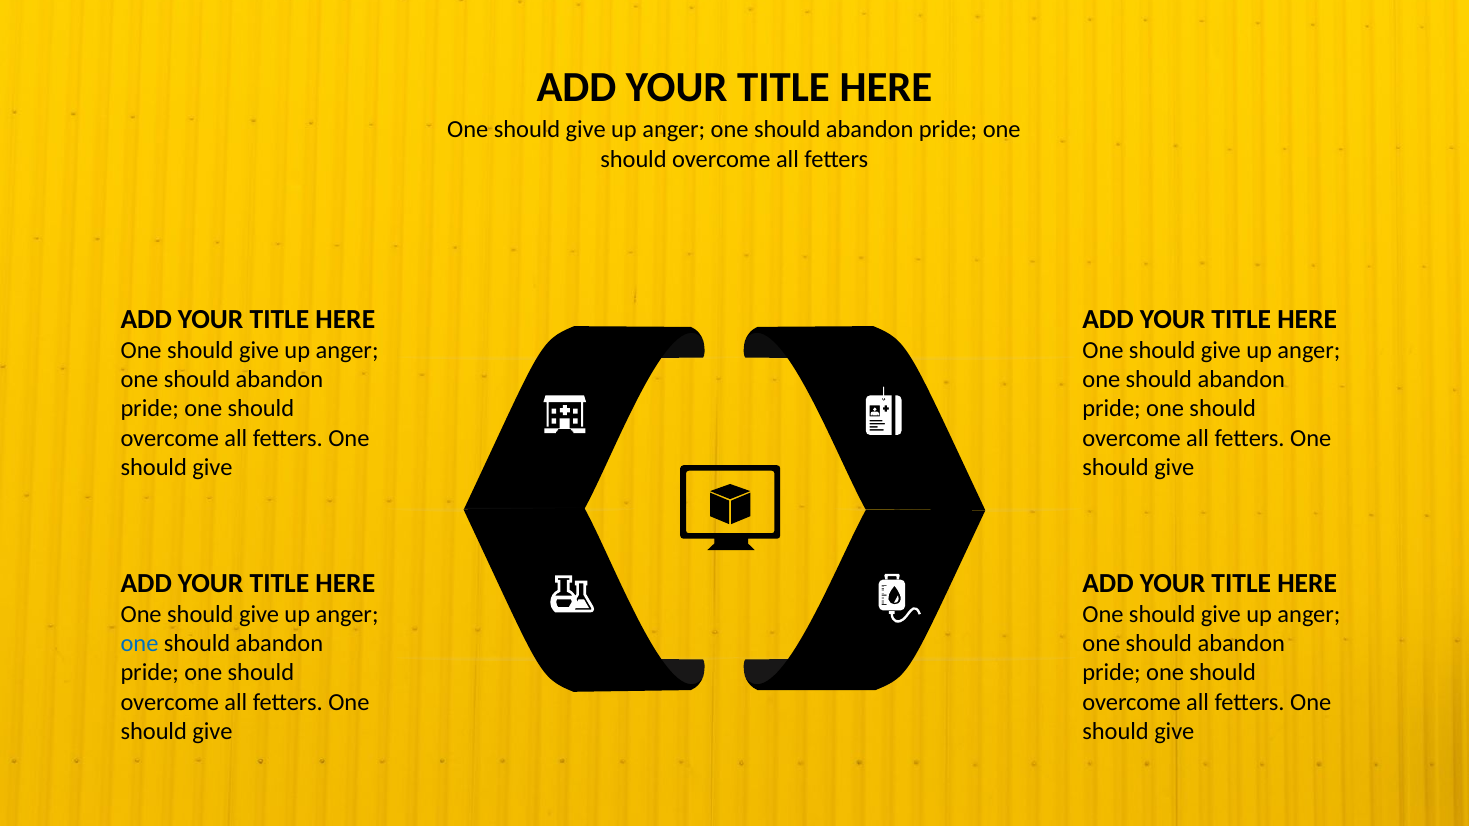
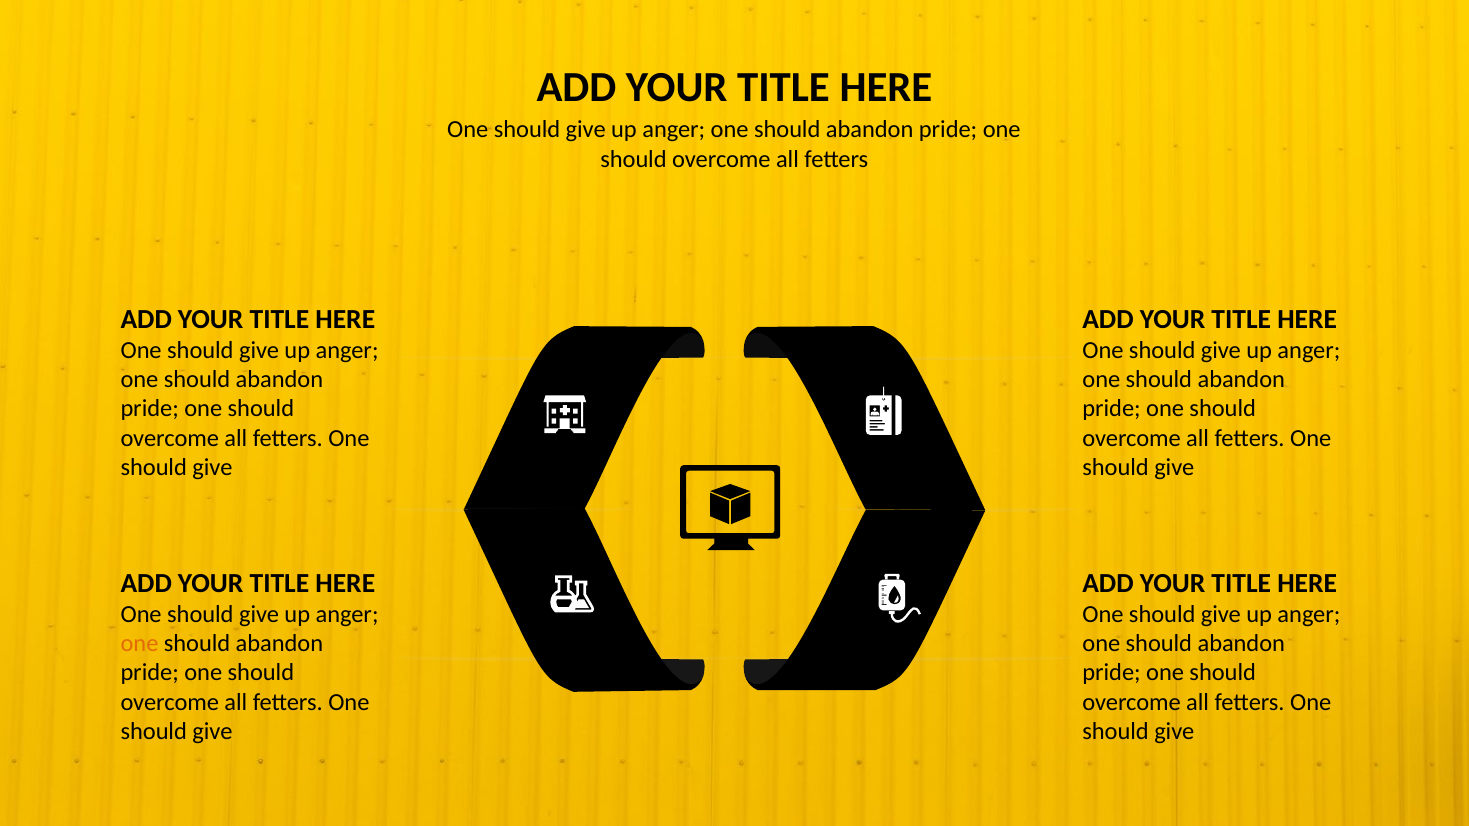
one colour: blue -> orange (140, 644)
